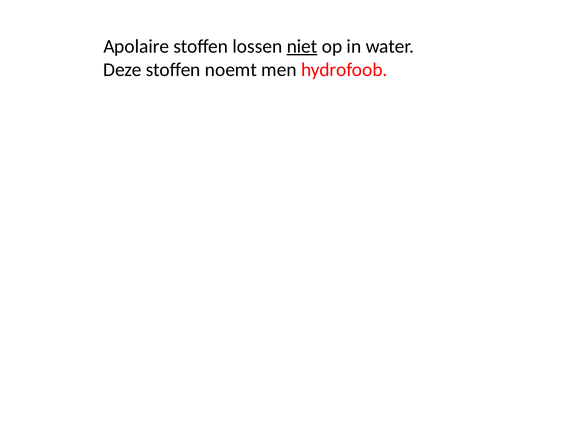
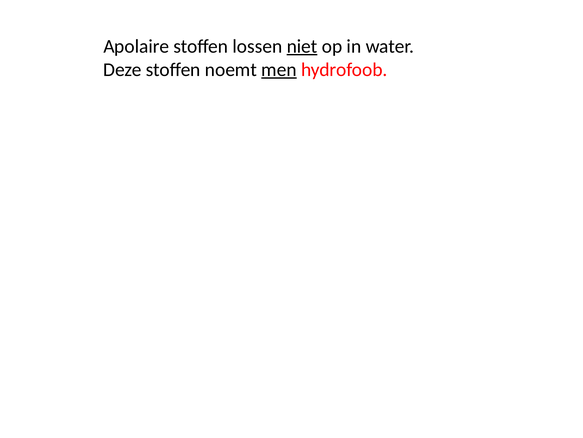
men underline: none -> present (279, 70)
